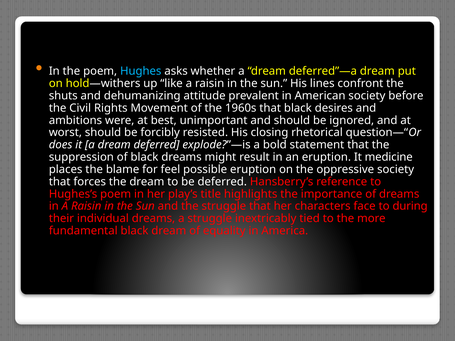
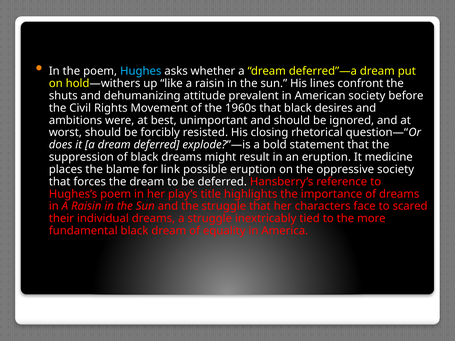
feel: feel -> link (170, 170)
during: during -> scared (410, 206)
